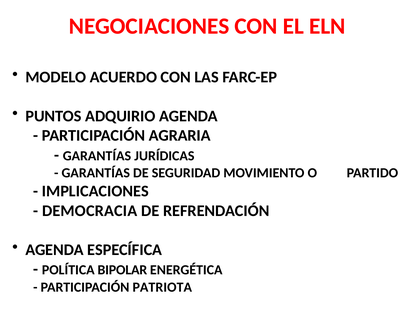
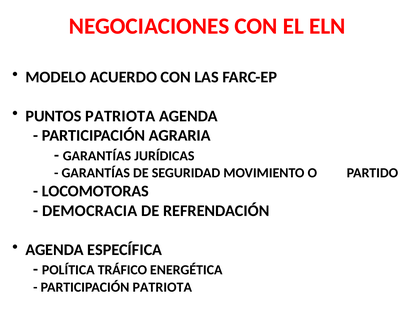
PUNTOS ADQUIRIO: ADQUIRIO -> PATRIOTA (120, 116)
IMPLICACIONES: IMPLICACIONES -> LOCOMOTORAS (95, 192)
BIPOLAR: BIPOLAR -> TRÁFICO (122, 270)
